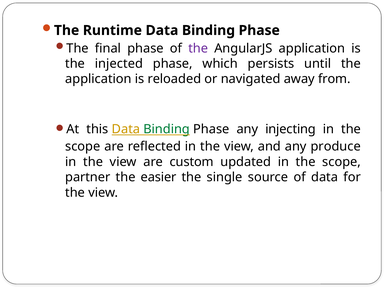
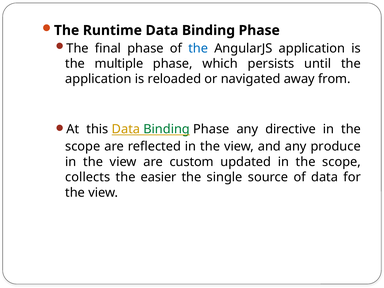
the colour: purple -> blue (198, 48)
injected: injected -> multiple (119, 64)
injecting: injecting -> directive (291, 129)
partner: partner -> collects (88, 177)
